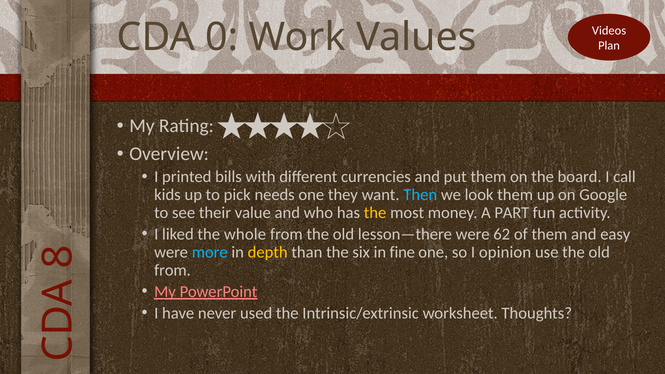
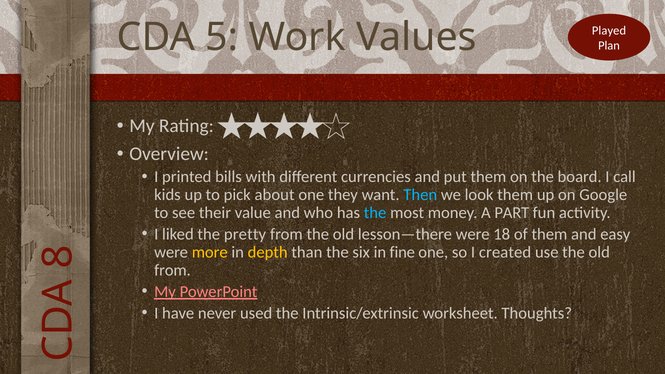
Videos: Videos -> Played (609, 31)
0: 0 -> 5 (222, 37)
needs: needs -> about (275, 195)
the colour: yellow -> light blue (375, 213)
whole: whole -> pretty (245, 234)
62: 62 -> 18 (502, 234)
more colour: light blue -> yellow (210, 252)
opinion: opinion -> created (505, 252)
